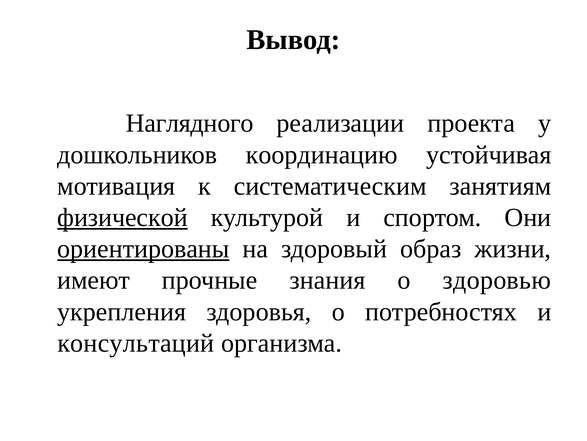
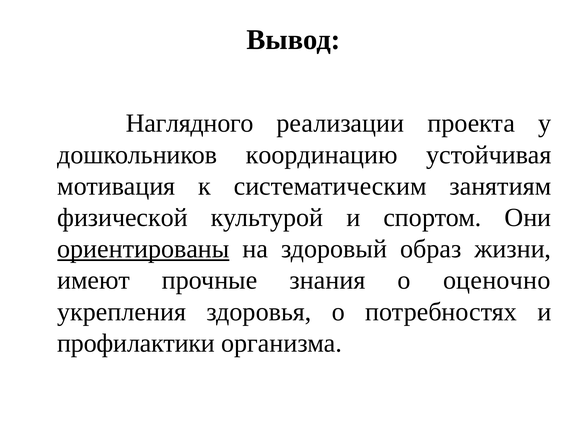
физической underline: present -> none (122, 217)
здоровью: здоровью -> оценочно (497, 280)
консультаций: консультаций -> профилактики (136, 343)
